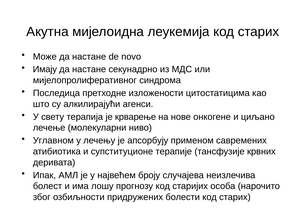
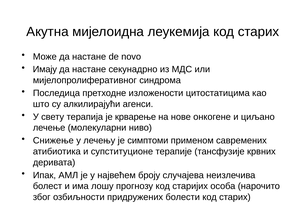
Углавном: Углавном -> Снижењe (53, 141)
апсорбују: апсорбују -> симптоми (148, 141)
